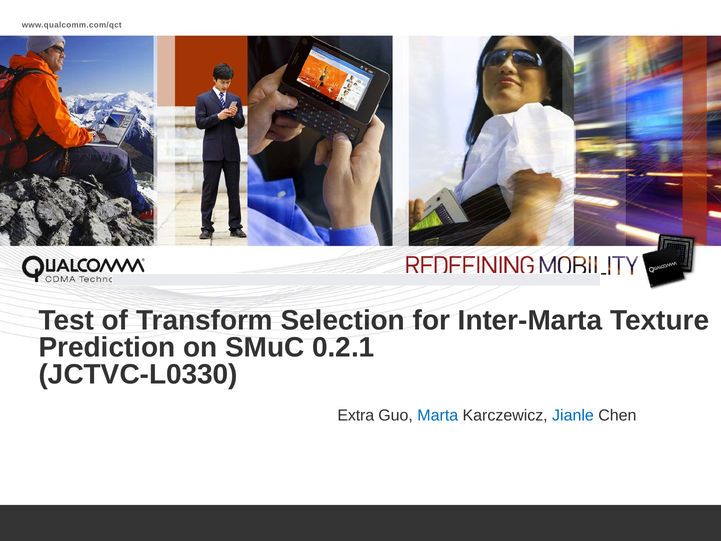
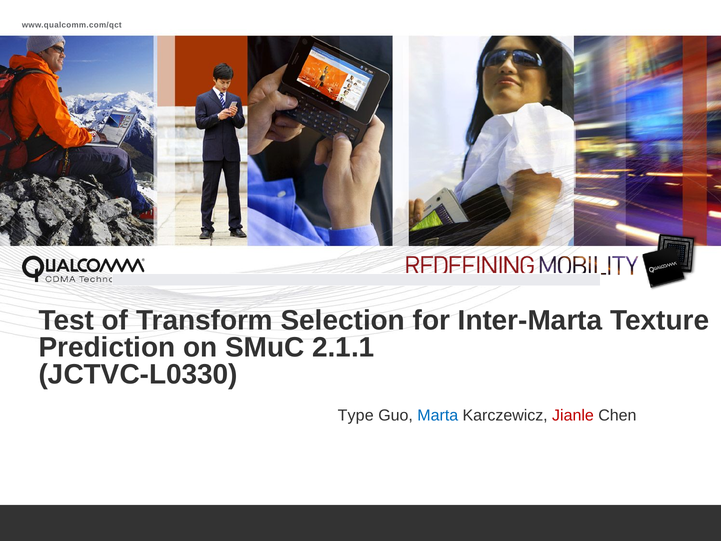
0.2.1: 0.2.1 -> 2.1.1 (343, 347)
Extra: Extra -> Type (356, 415)
Jianle colour: blue -> red (573, 415)
